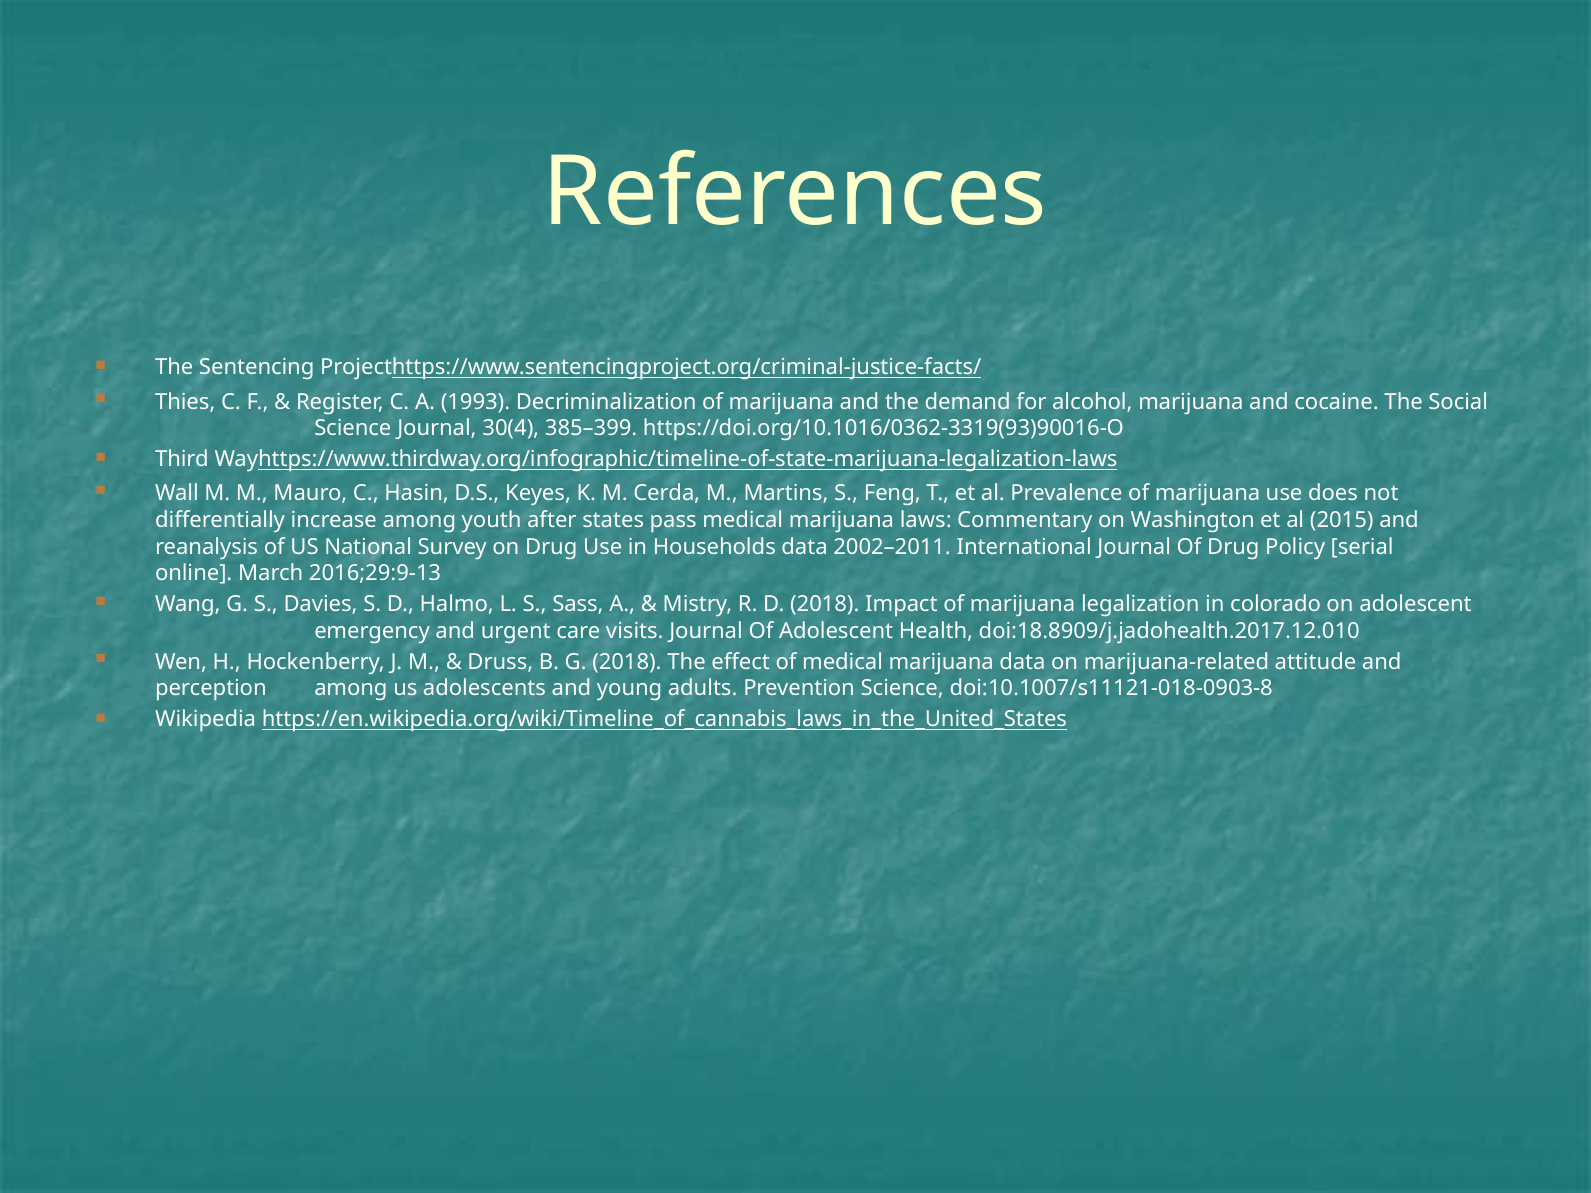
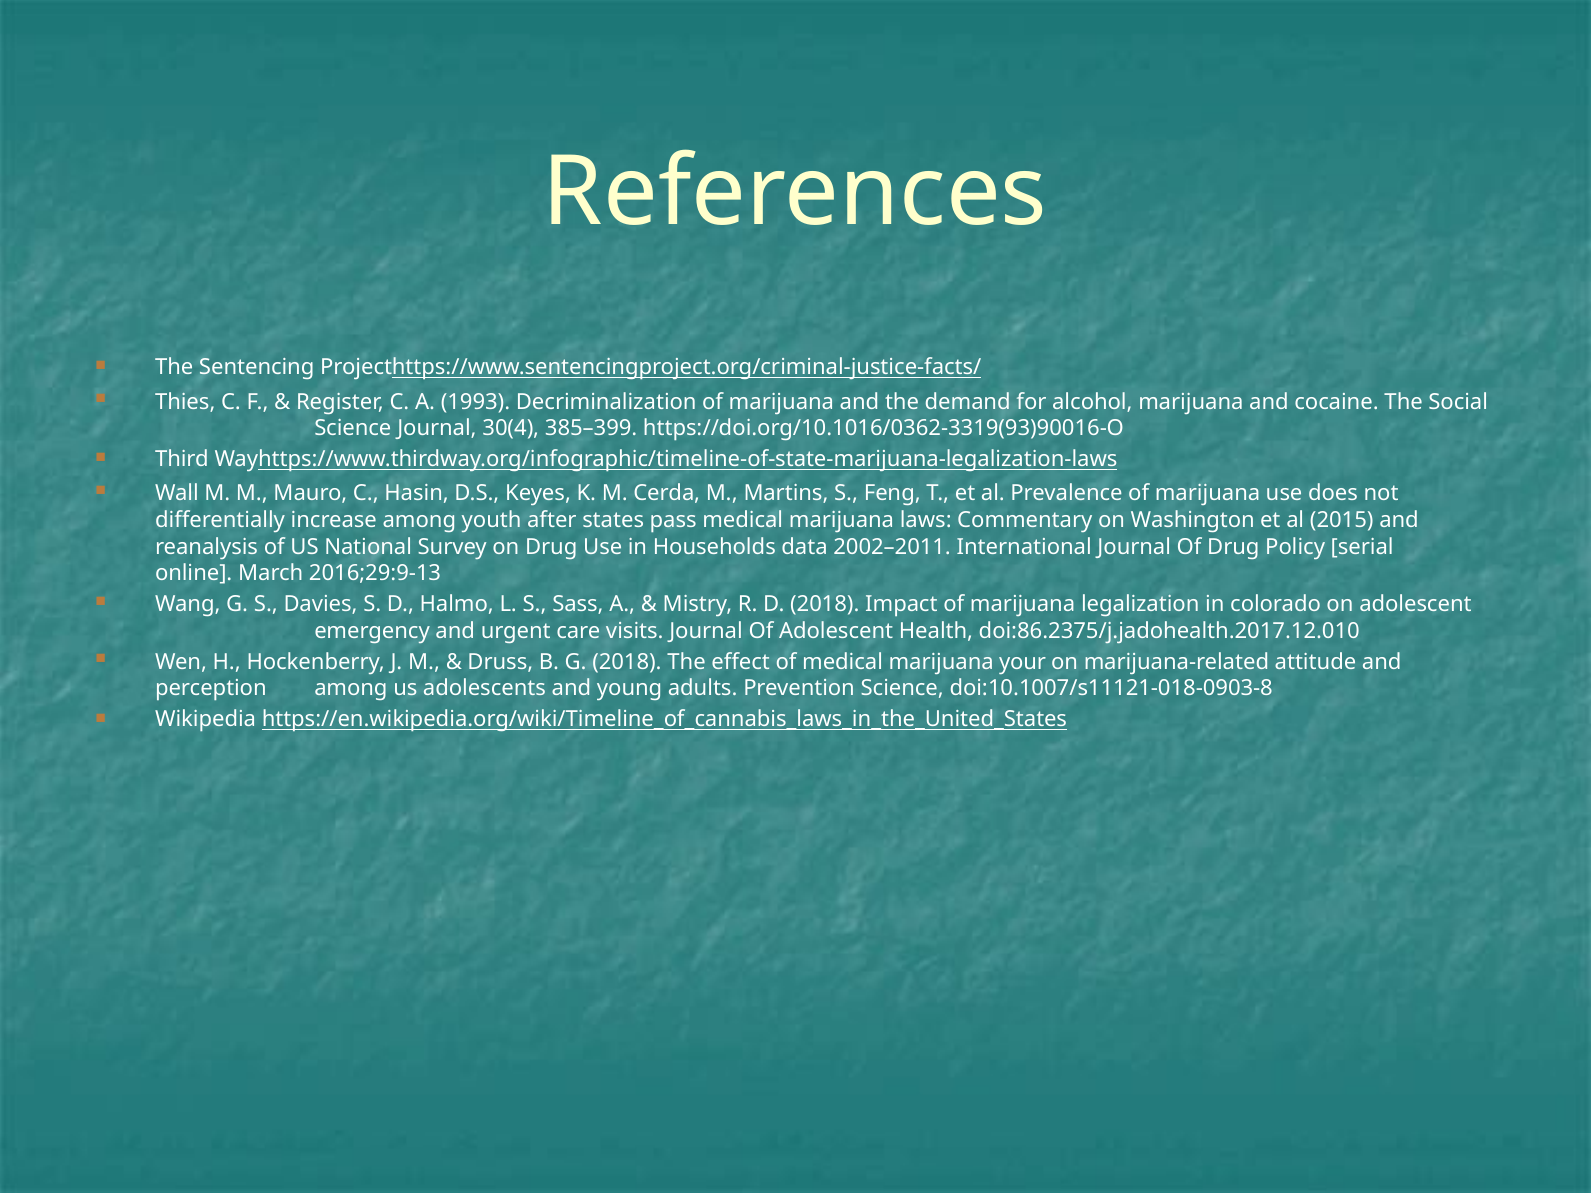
doi:18.8909/j.jadohealth.2017.12.010: doi:18.8909/j.jadohealth.2017.12.010 -> doi:86.2375/j.jadohealth.2017.12.010 (1169, 631)
marijuana data: data -> your (1023, 662)
